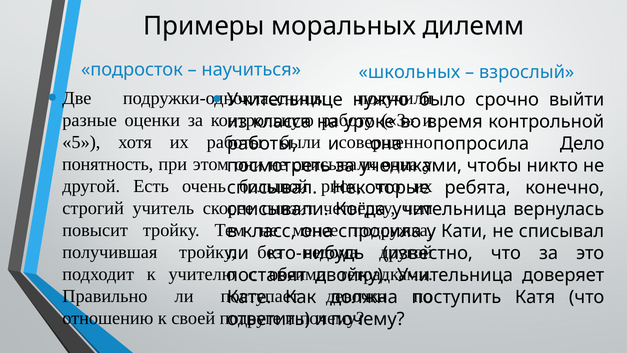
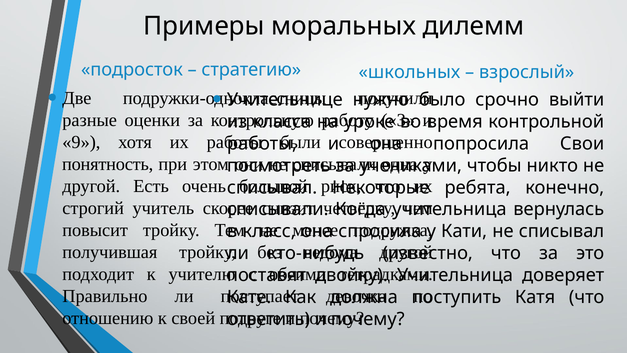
научиться: научиться -> стратегию (251, 70)
5: 5 -> 9 (81, 142)
Дело: Дело -> Свои (582, 143)
